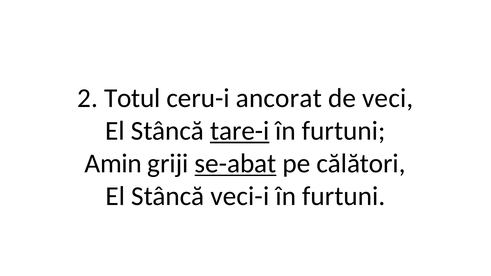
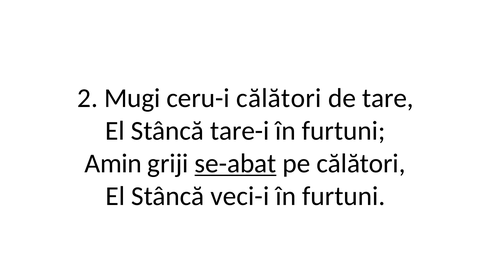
Totul: Totul -> Mugi (132, 98)
ceru-i ancorat: ancorat -> călători (279, 98)
veci: veci -> tare (388, 98)
tare-i underline: present -> none (240, 131)
